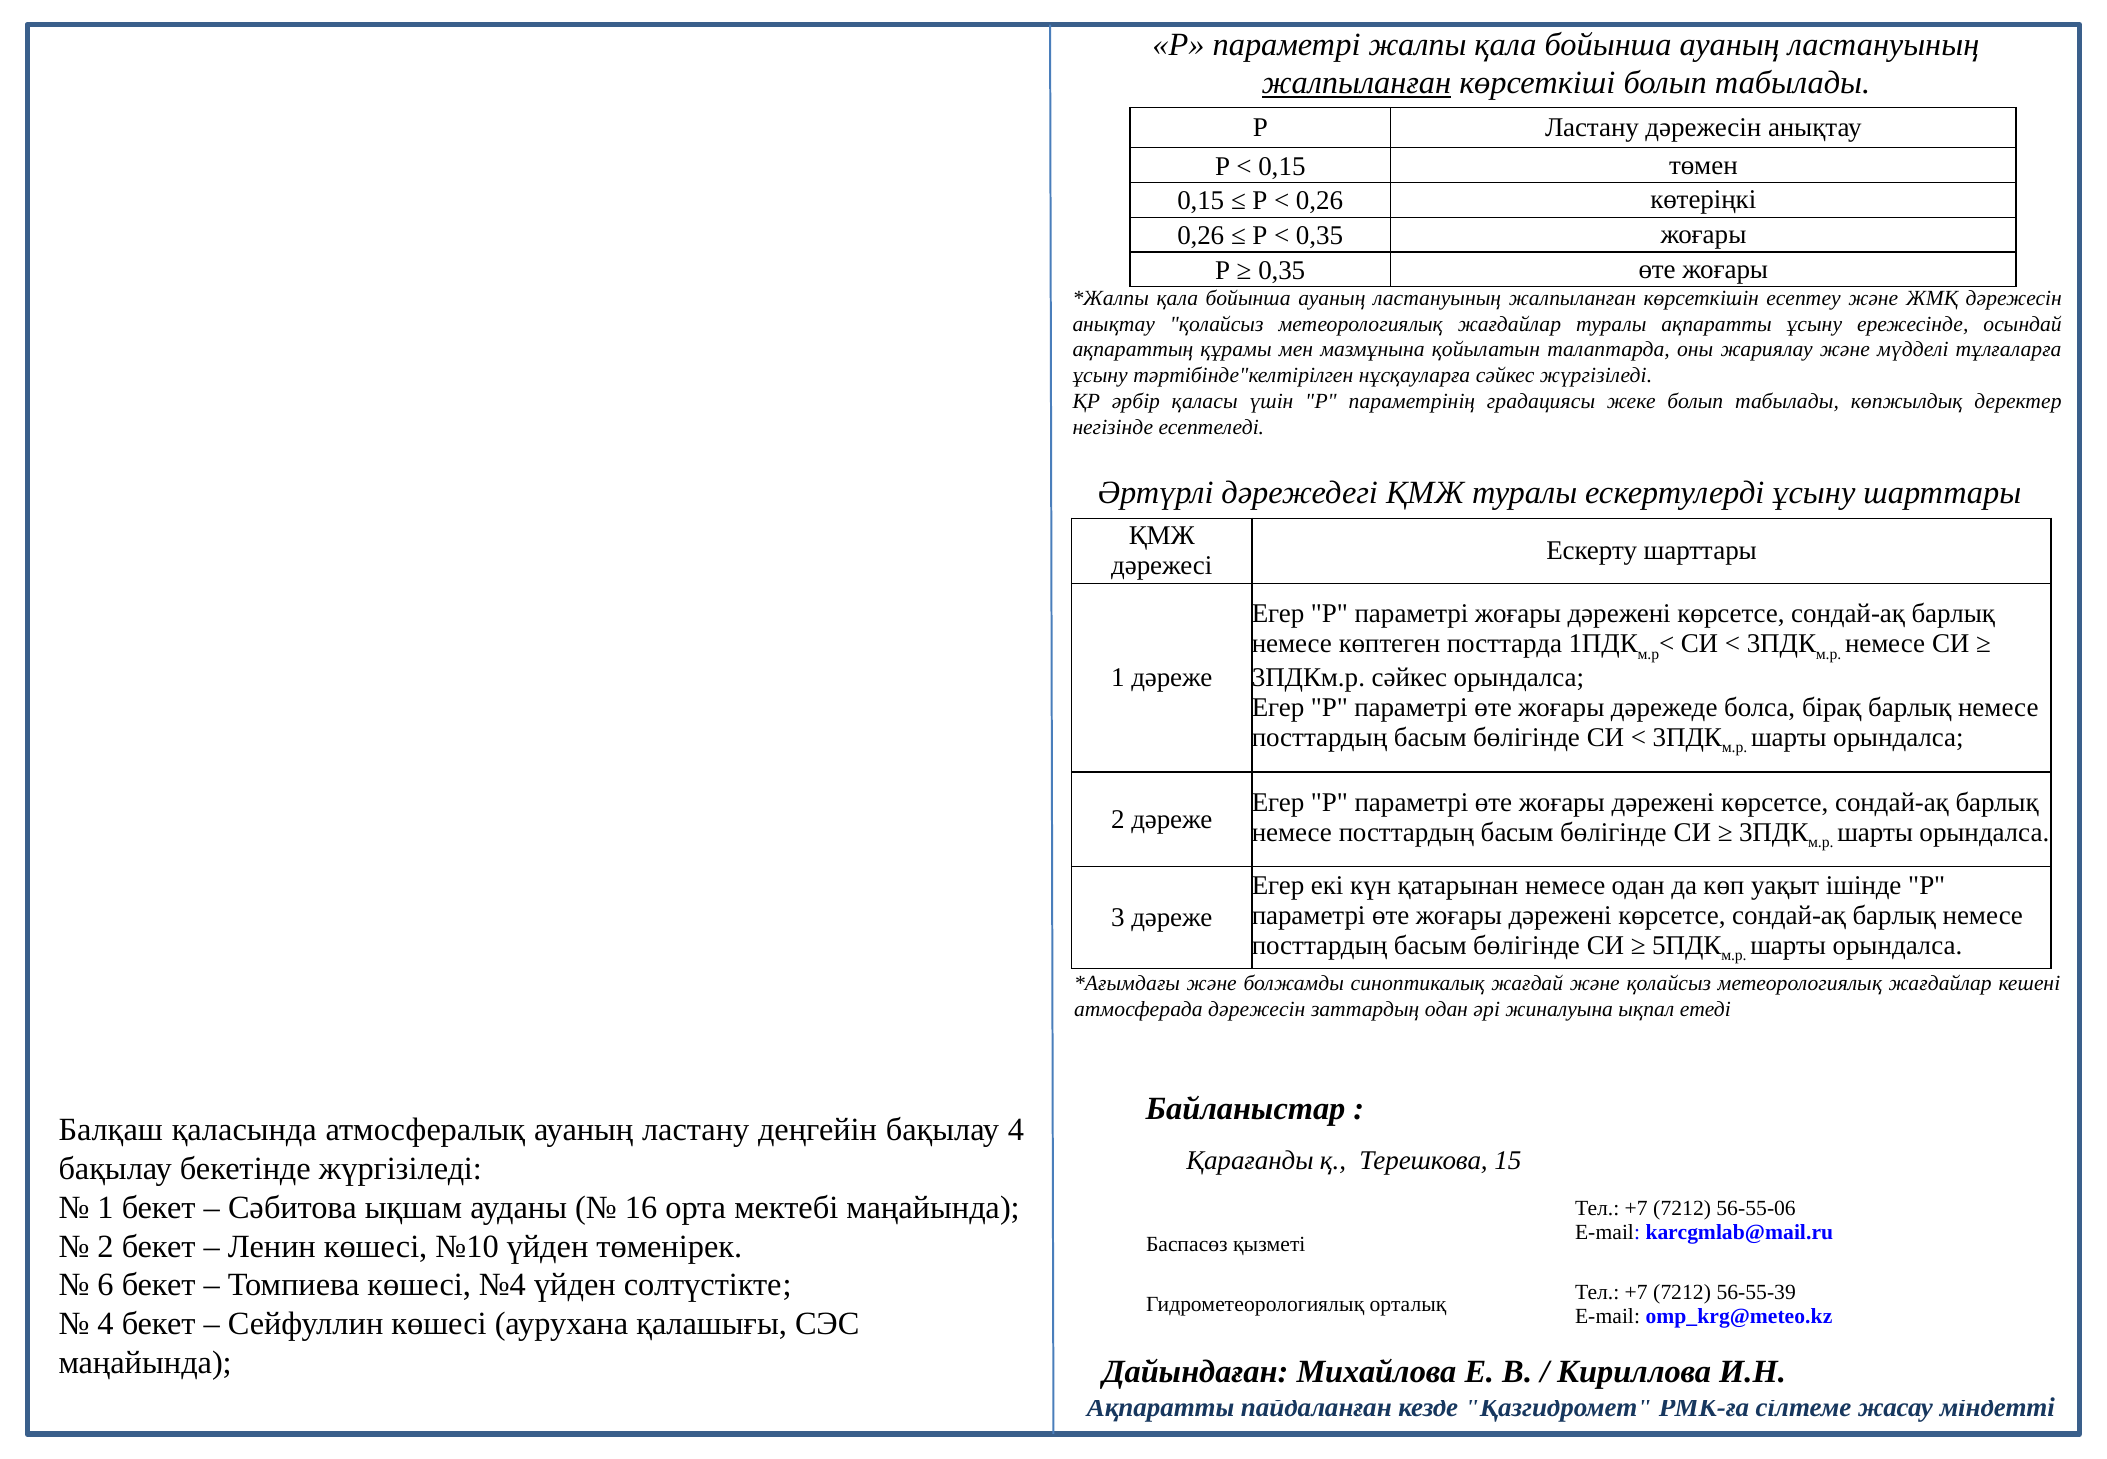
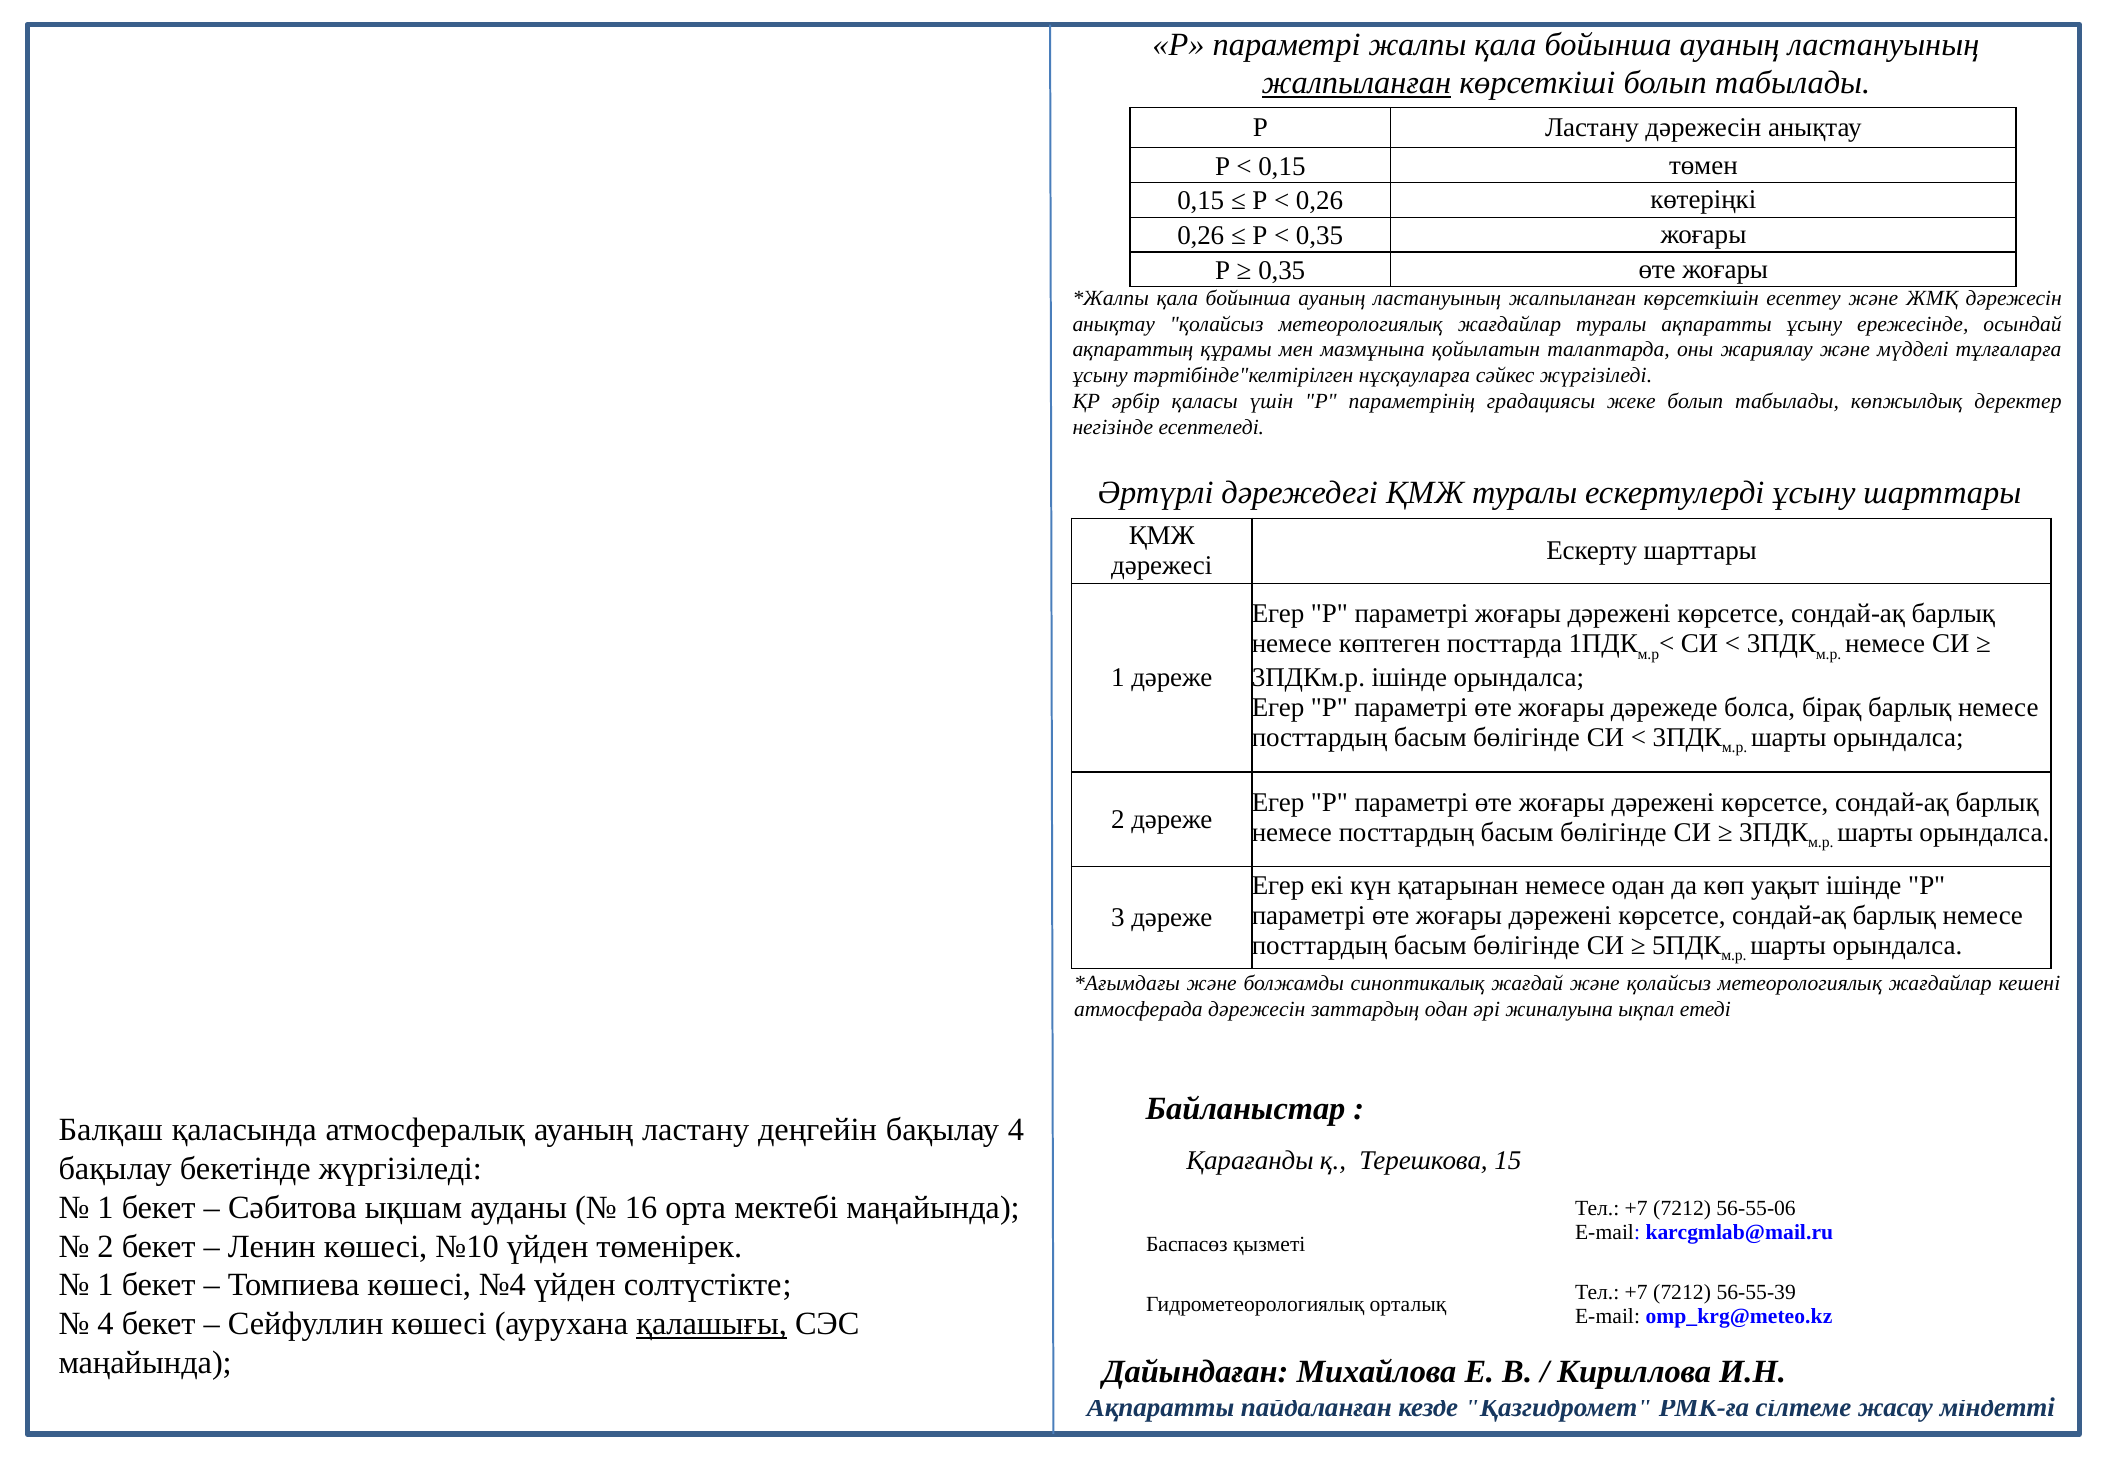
3ПДКм.р сәйкес: сәйкес -> ішінде (1409, 678)
6: 6 -> 1 (106, 1285)
қалашығы underline: none -> present (712, 1324)
